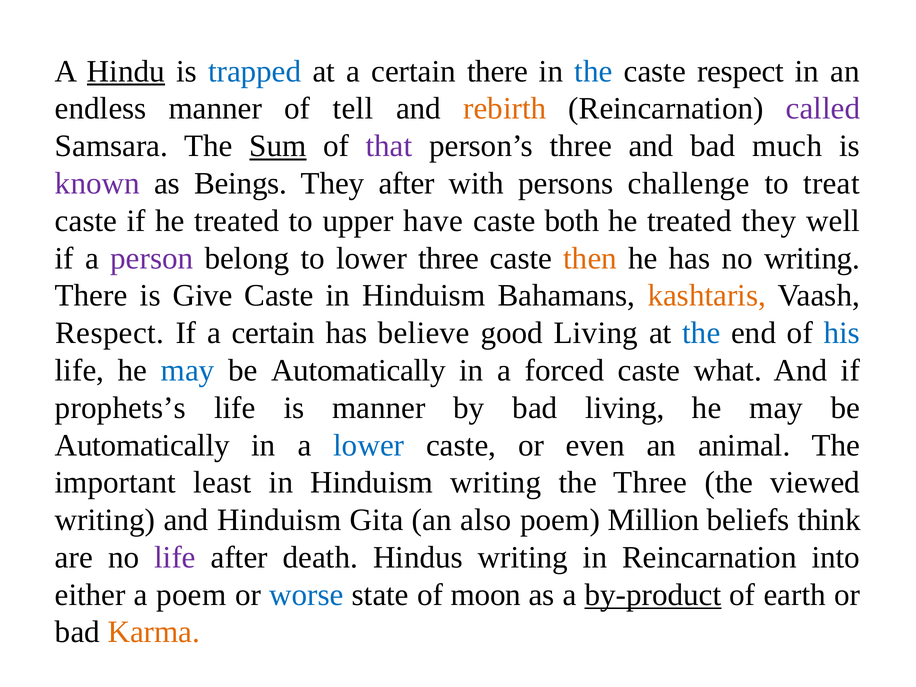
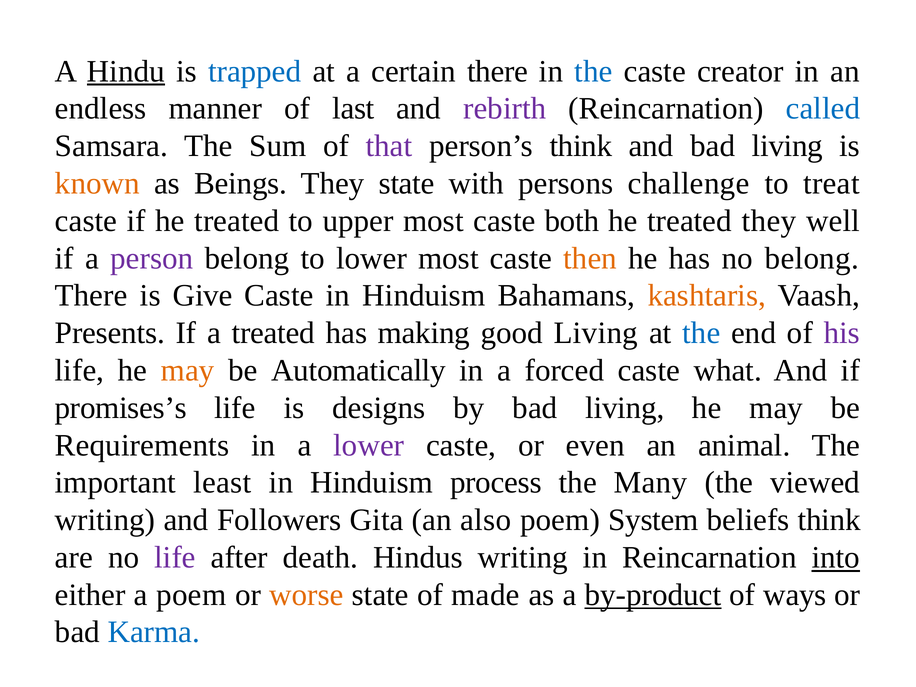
caste respect: respect -> creator (740, 71)
tell: tell -> last (353, 109)
rebirth colour: orange -> purple (505, 109)
called colour: purple -> blue (823, 109)
Sum underline: present -> none (278, 146)
person’s three: three -> think (581, 146)
and bad much: much -> living (787, 146)
known colour: purple -> orange (97, 183)
They after: after -> state (407, 183)
upper have: have -> most (433, 221)
lower three: three -> most (448, 258)
no writing: writing -> belong (812, 258)
Respect: Respect -> Presents (110, 333)
If a certain: certain -> treated (273, 333)
believe: believe -> making (424, 333)
his colour: blue -> purple (842, 333)
may colour: blue -> orange (188, 370)
prophets’s: prophets’s -> promises’s (121, 408)
is manner: manner -> designs (379, 408)
Automatically: Automatically -> Requirements (142, 445)
lower colour: blue -> purple (369, 445)
Hinduism writing: writing -> process (496, 483)
the Three: Three -> Many (650, 483)
and Hinduism: Hinduism -> Followers (279, 520)
Million: Million -> System (653, 520)
into underline: none -> present (836, 557)
worse colour: blue -> orange (306, 595)
moon: moon -> made (486, 595)
earth: earth -> ways (795, 595)
Karma colour: orange -> blue (154, 632)
